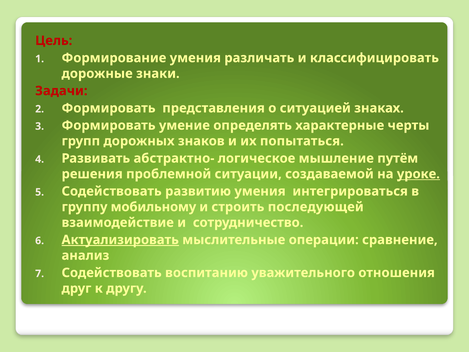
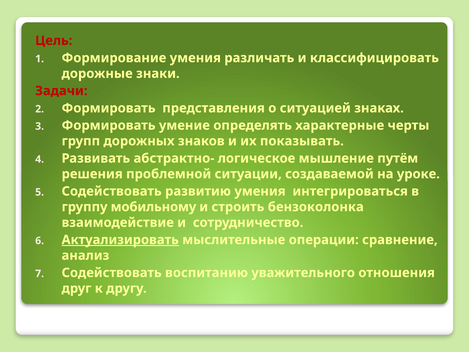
попытаться: попытаться -> показывать (302, 141)
уроке underline: present -> none (418, 174)
последующей: последующей -> бензоколонка (316, 207)
